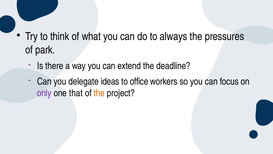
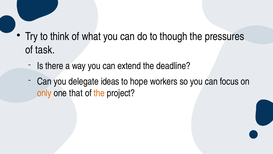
always: always -> though (174, 36)
park: park -> task (45, 50)
office: office -> hope (139, 81)
only colour: purple -> orange (44, 93)
